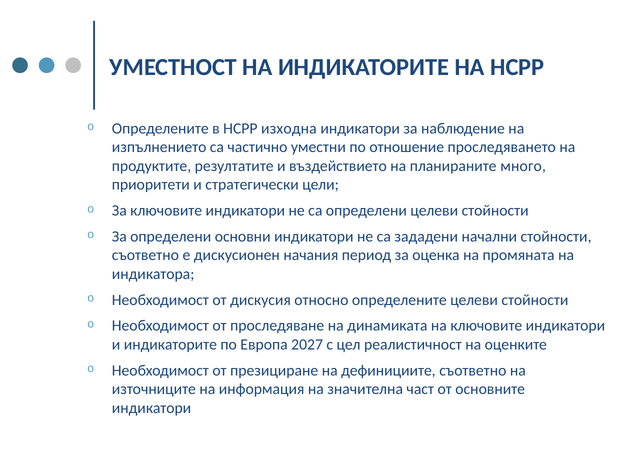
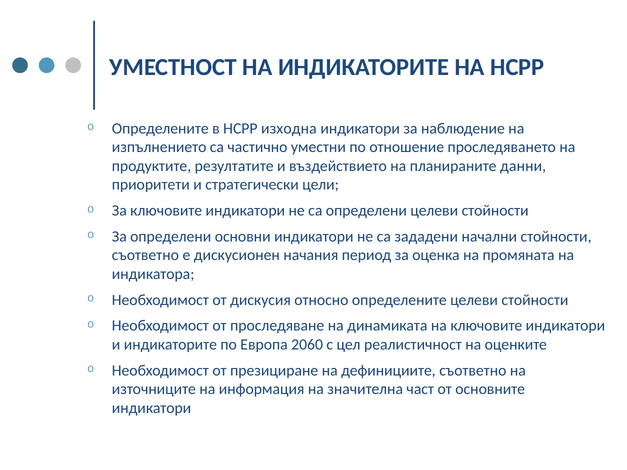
много: много -> данни (523, 166)
2027: 2027 -> 2060 (307, 345)
